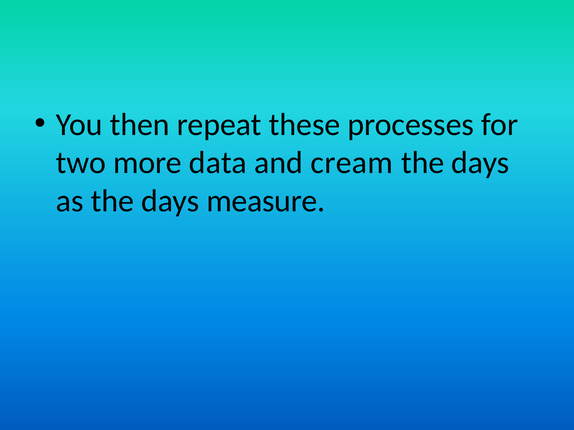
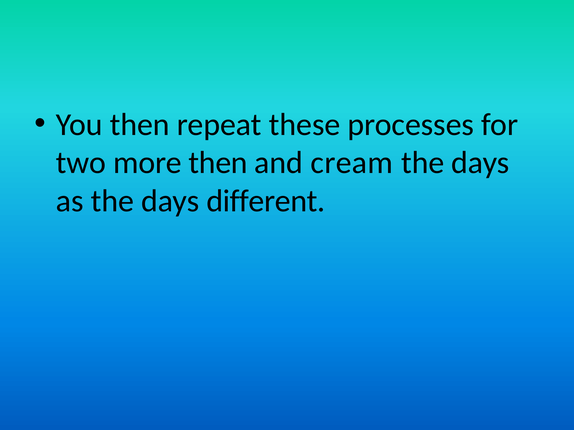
more data: data -> then (218, 163)
measure: measure -> different (266, 201)
